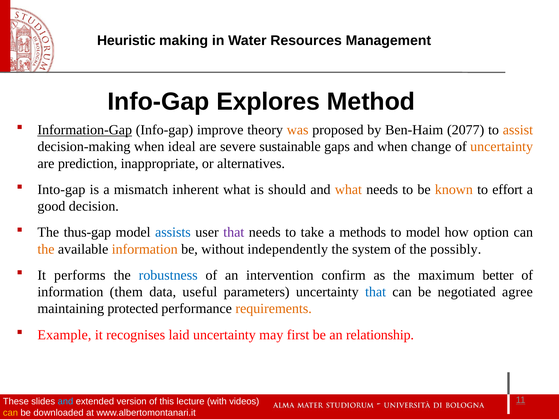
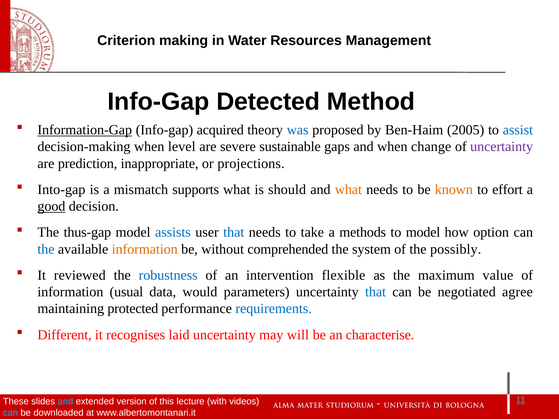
Heuristic: Heuristic -> Criterion (126, 41)
Explores: Explores -> Detected (268, 102)
improve: improve -> acquired (220, 130)
was colour: orange -> blue (298, 130)
2077: 2077 -> 2005 (466, 130)
assist colour: orange -> blue (518, 130)
ideal: ideal -> level (182, 147)
uncertainty colour: orange -> purple (502, 147)
alternatives: alternatives -> projections (251, 164)
inherent: inherent -> supports (196, 190)
good underline: none -> present (51, 206)
that colour: purple -> blue (234, 233)
the colour: orange -> blue (46, 249)
independently: independently -> comprehended (288, 249)
performs: performs -> reviewed (80, 275)
confirm: confirm -> flexible (343, 275)
better: better -> value (498, 275)
them: them -> usual (126, 292)
useful: useful -> would (200, 292)
requirements colour: orange -> blue (274, 309)
Example: Example -> Different (65, 335)
first: first -> will (298, 335)
relationship: relationship -> characterise (380, 335)
can colour: yellow -> light blue (10, 413)
